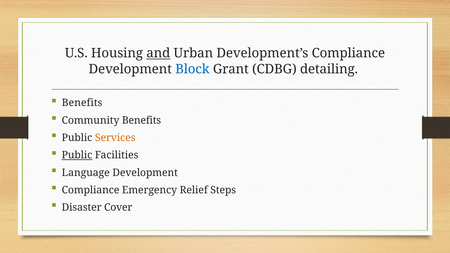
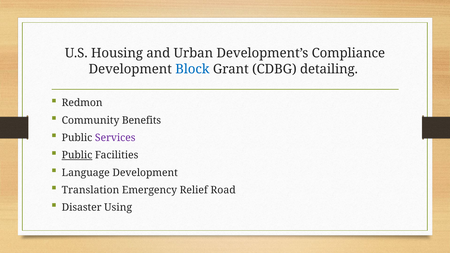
and underline: present -> none (158, 53)
Benefits: Benefits -> Redmon (82, 103)
Services colour: orange -> purple (115, 138)
Compliance: Compliance -> Translation (90, 190)
Steps: Steps -> Road (223, 190)
Cover: Cover -> Using (118, 208)
